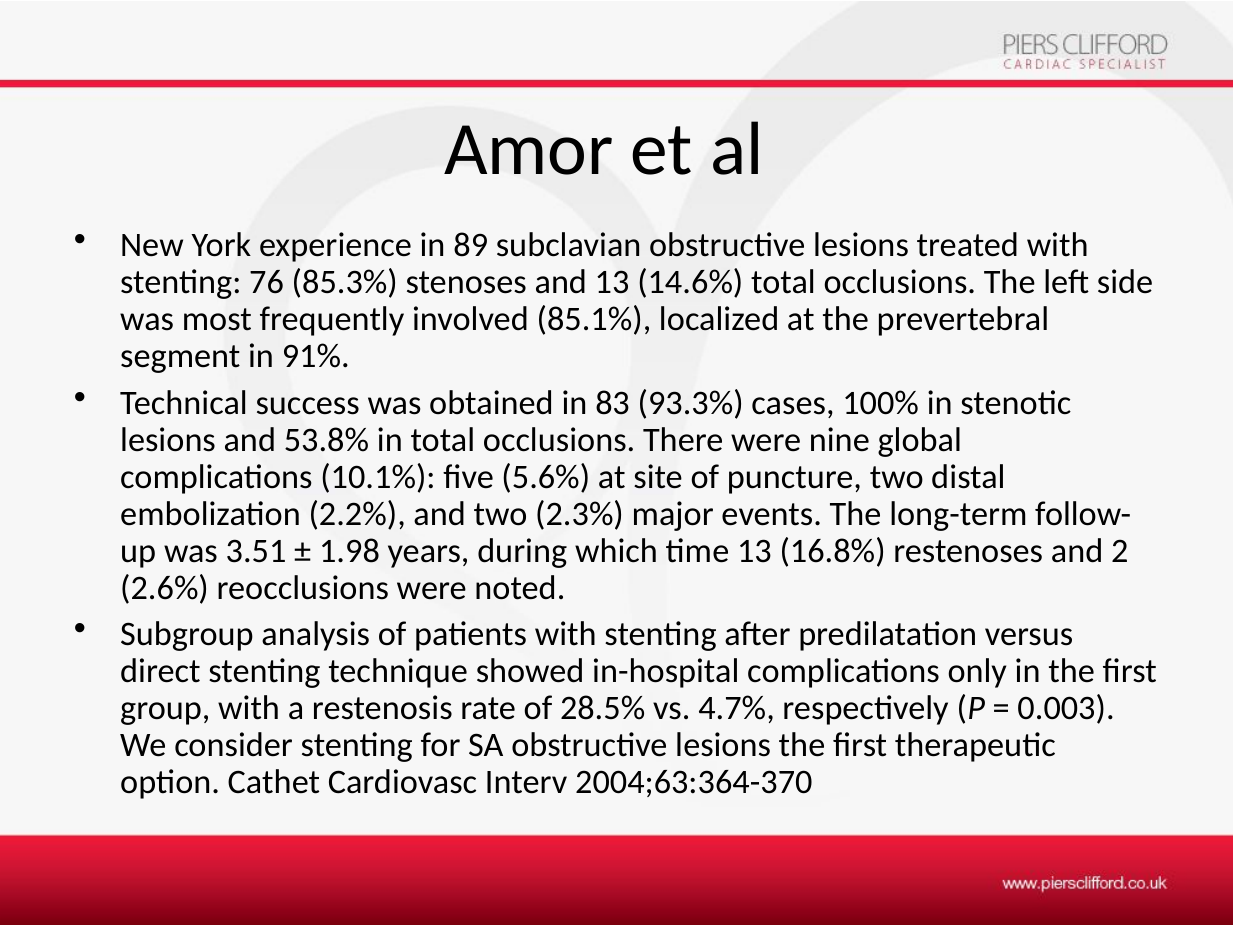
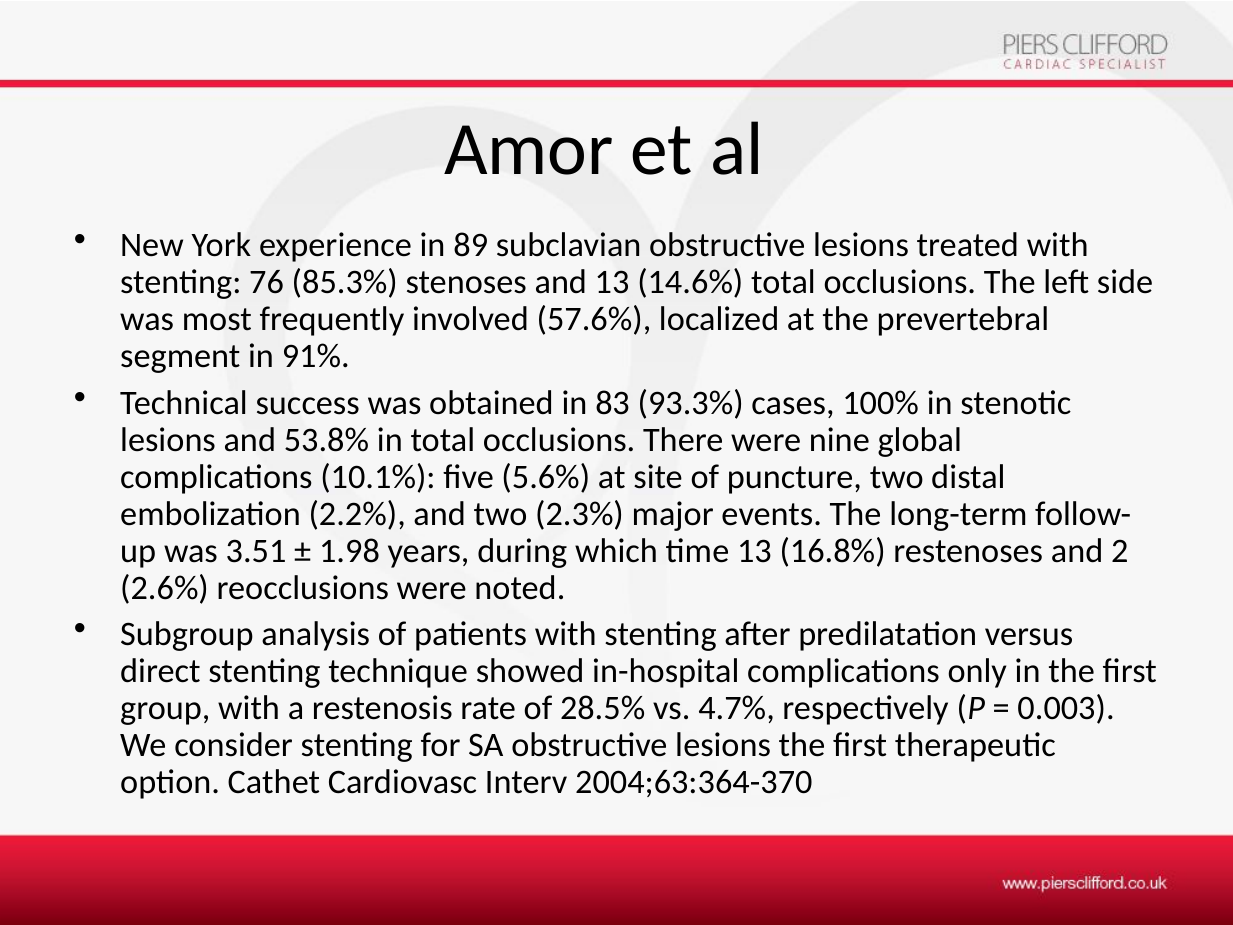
85.1%: 85.1% -> 57.6% (594, 319)
